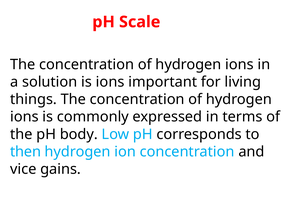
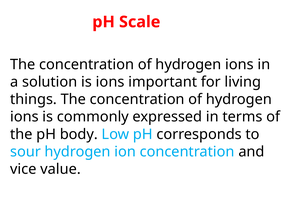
then: then -> sour (25, 152)
gains: gains -> value (61, 169)
